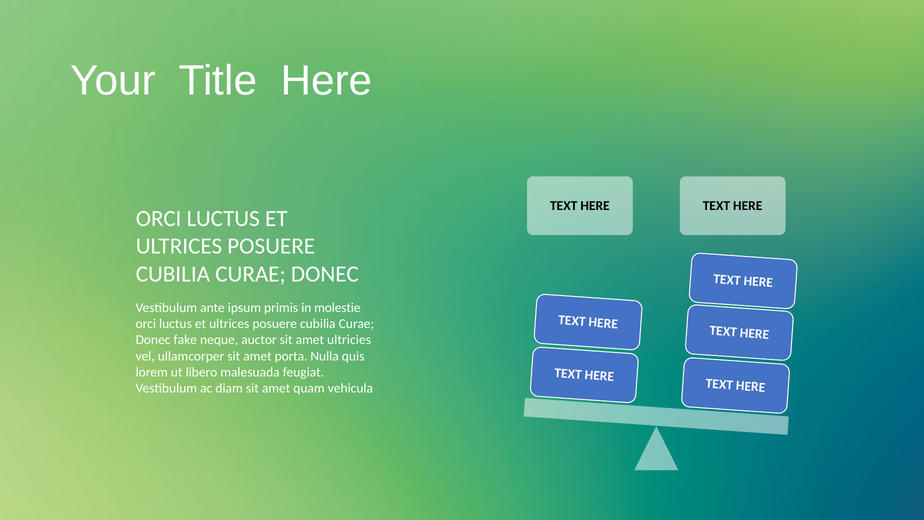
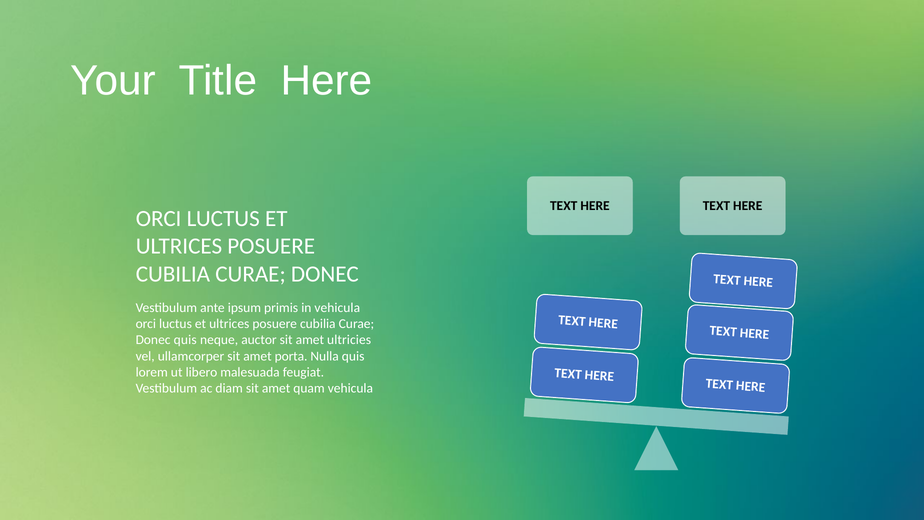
in molestie: molestie -> vehicula (337, 307)
Donec fake: fake -> quis (185, 340)
